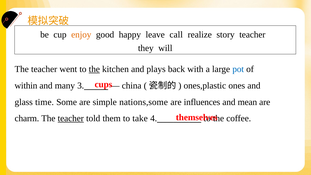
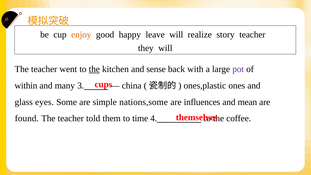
leave call: call -> will (176, 35)
plays: plays -> sense (156, 69)
pot colour: blue -> purple (238, 69)
time: time -> eyes (45, 102)
charm: charm -> found (27, 118)
teacher underline: present -> none (71, 118)
take: take -> time (140, 118)
